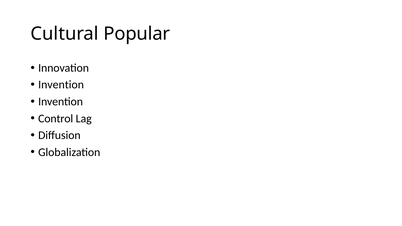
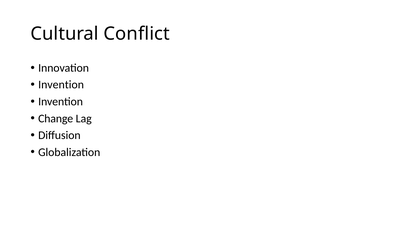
Popular: Popular -> Conflict (137, 34)
Control: Control -> Change (56, 119)
